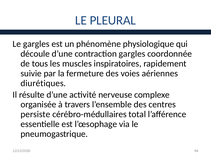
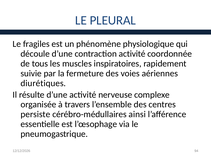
Le gargles: gargles -> fragiles (36, 44)
contraction gargles: gargles -> activité (132, 54)
total: total -> ainsi (137, 114)
